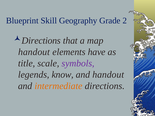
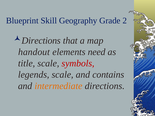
have: have -> need (97, 52)
symbols colour: purple -> red (78, 63)
legends know: know -> scale (63, 75)
and handout: handout -> contains (108, 75)
